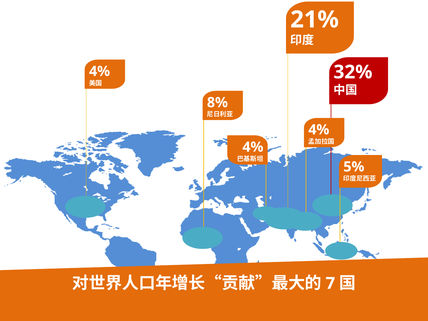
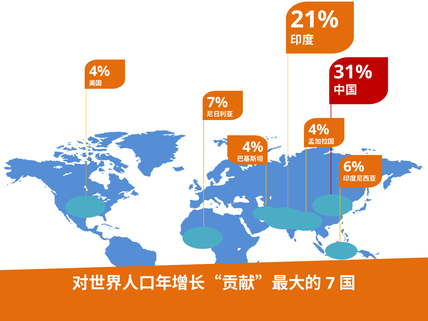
32%: 32% -> 31% (353, 72)
8%: 8% -> 7% (217, 103)
5%: 5% -> 6% (354, 167)
